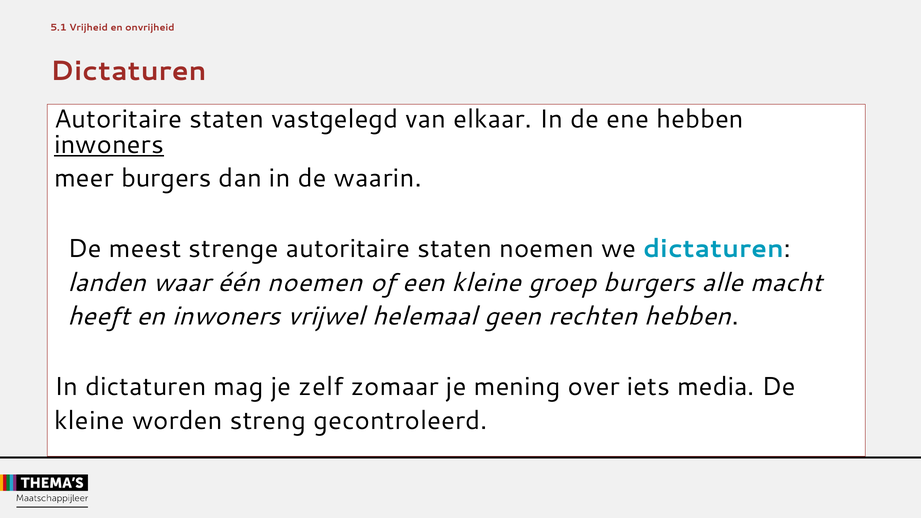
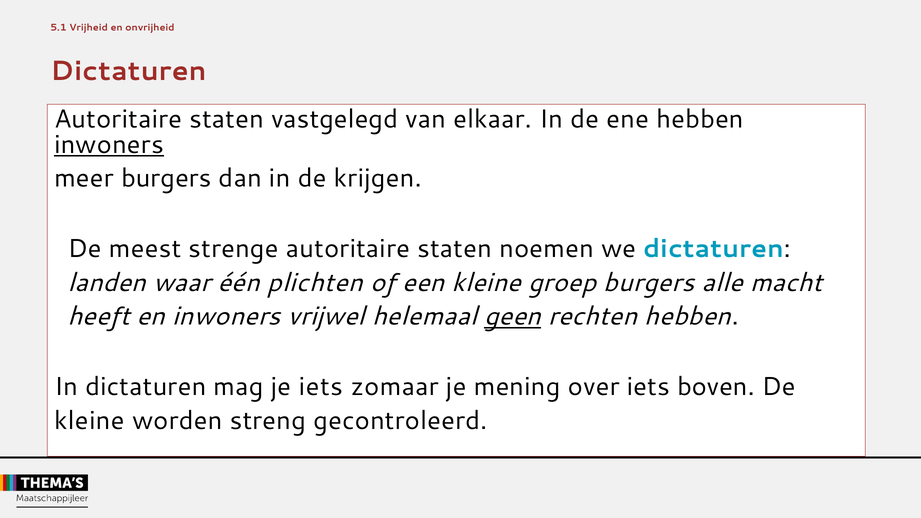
waarin: waarin -> krijgen (378, 178)
één noemen: noemen -> plichten (315, 283)
geen underline: none -> present (513, 316)
je zelf: zelf -> iets (321, 387)
media: media -> boven (716, 387)
